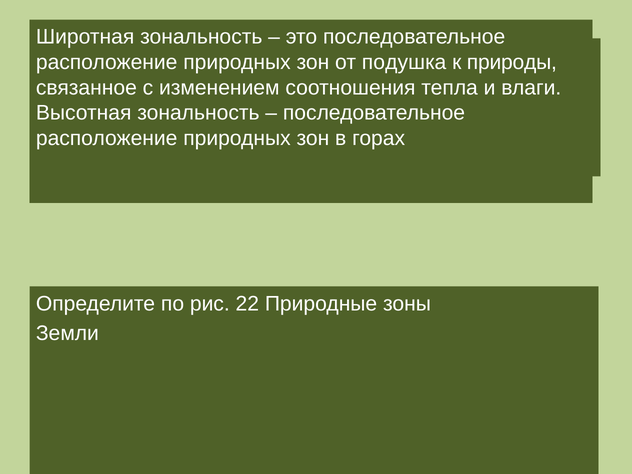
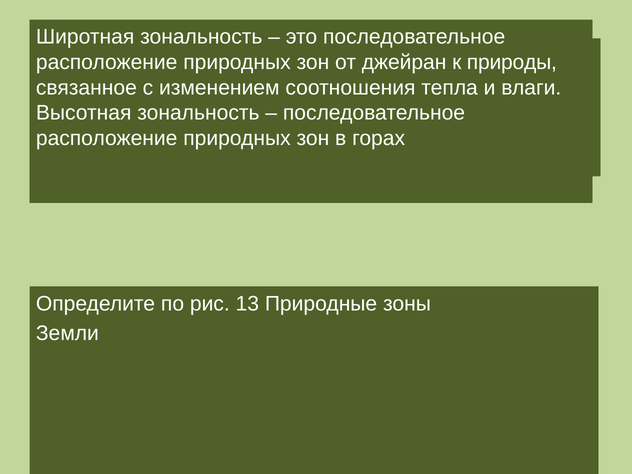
подушка: подушка -> джейран (404, 62)
22: 22 -> 13 (247, 304)
